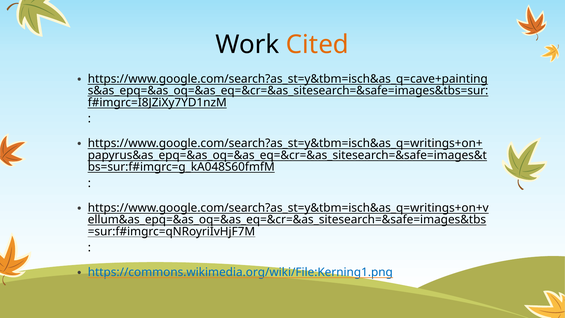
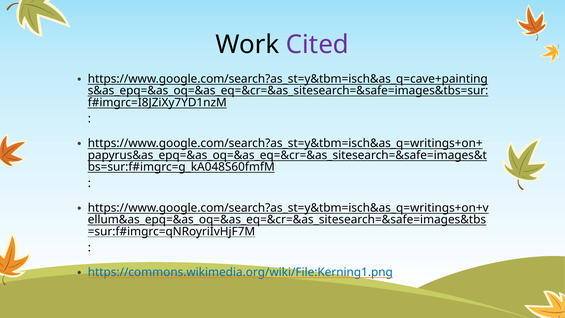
Cited colour: orange -> purple (317, 45)
